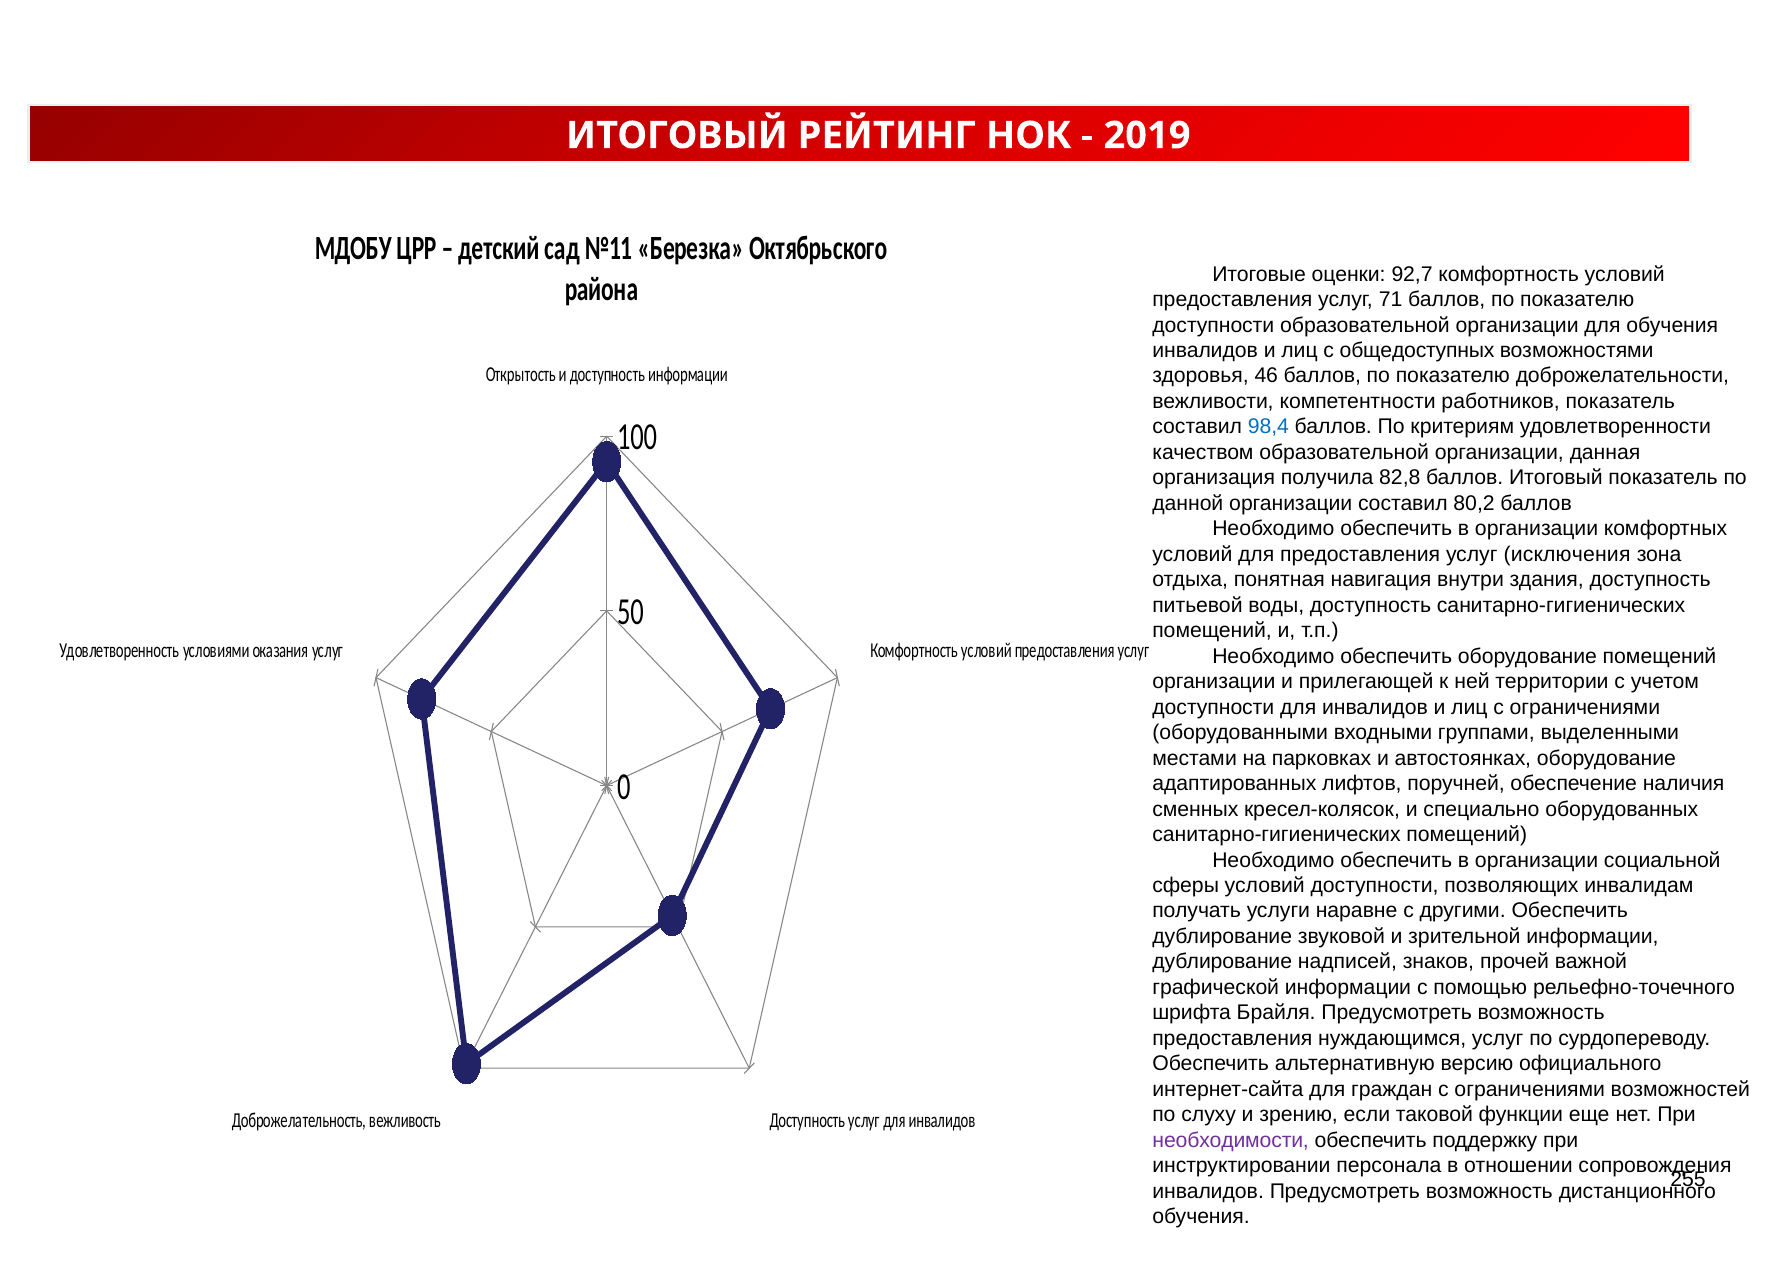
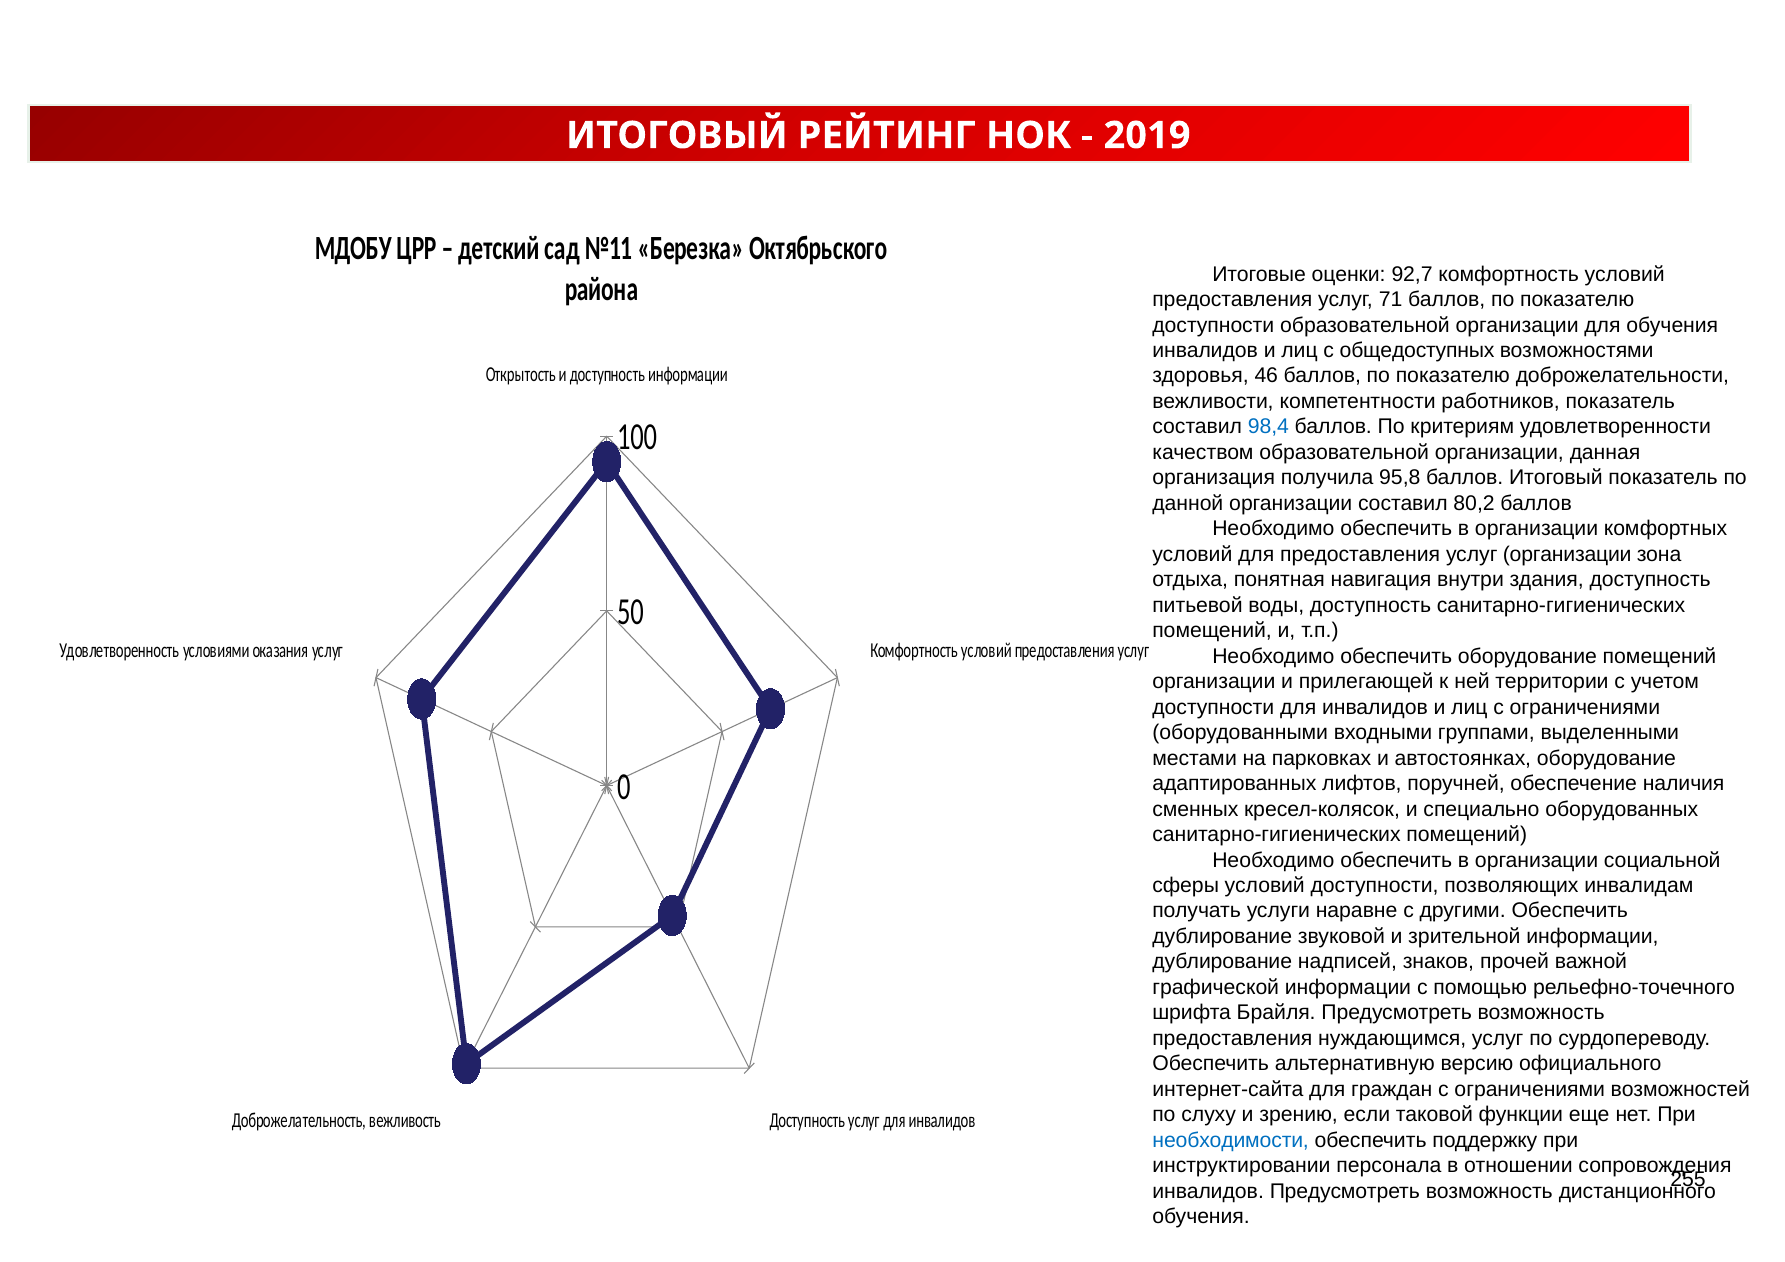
82,8: 82,8 -> 95,8 (1400, 478)
услуг исключения: исключения -> организации (1567, 554)
необходимости colour: purple -> blue (1231, 1140)
